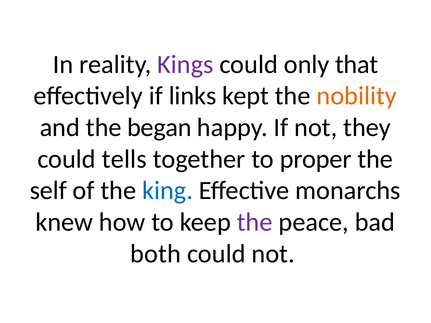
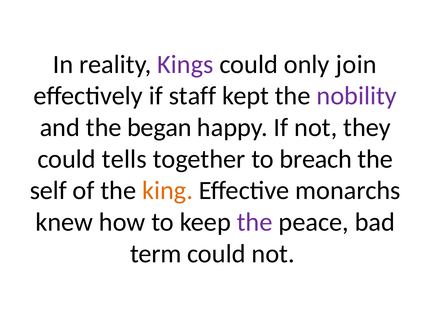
that: that -> join (356, 64)
links: links -> staff (192, 96)
nobility colour: orange -> purple (357, 96)
proper: proper -> breach (316, 159)
king colour: blue -> orange (168, 191)
both: both -> term (156, 254)
